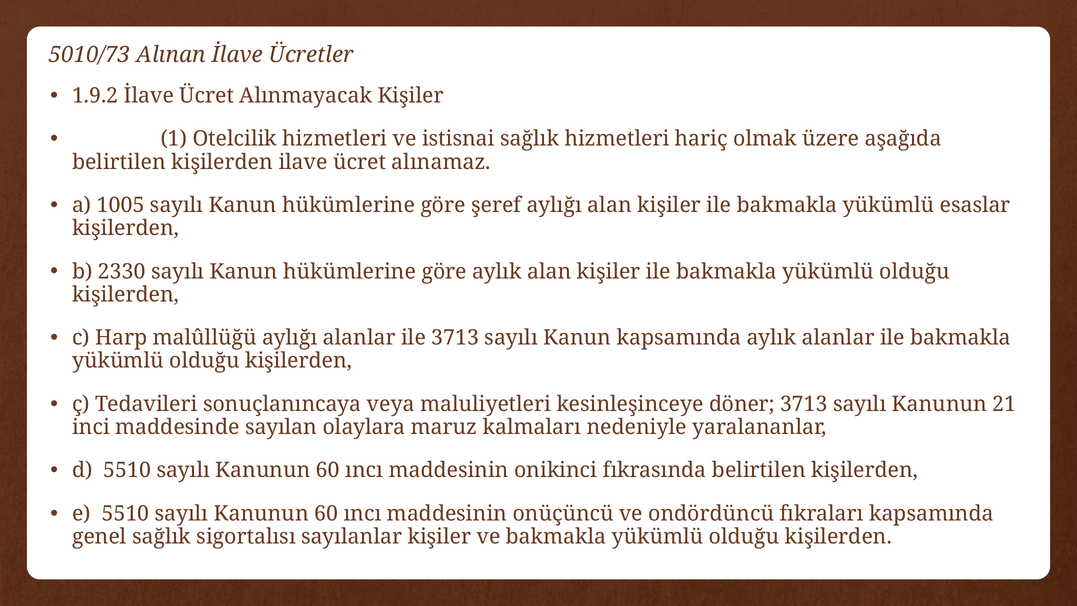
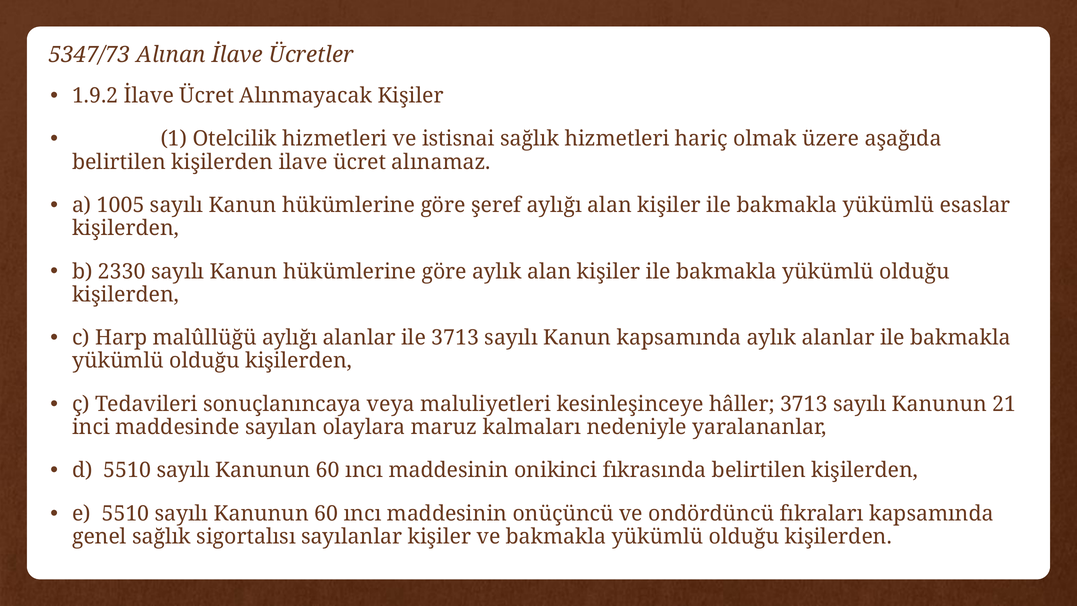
5010/73: 5010/73 -> 5347/73 (89, 55)
döner: döner -> hâller (742, 404)
